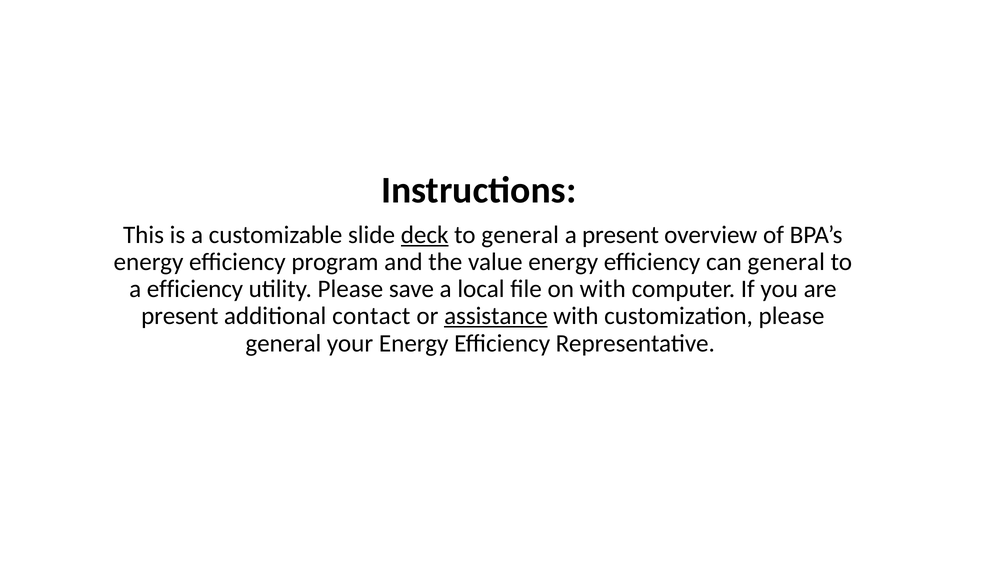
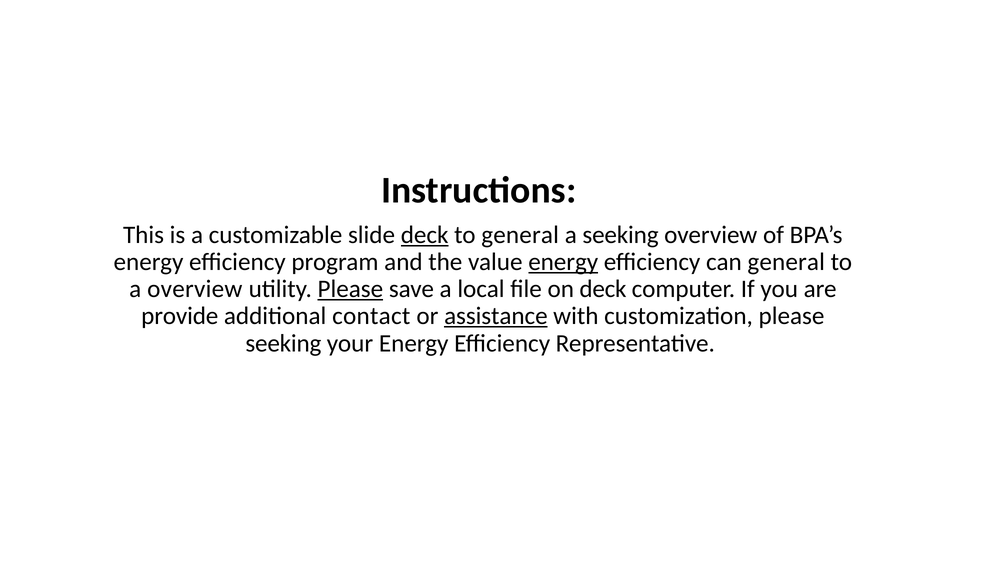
a present: present -> seeking (621, 235)
energy underline: none -> present (563, 262)
a efficiency: efficiency -> overview (195, 289)
Please underline: none -> present (350, 289)
on with: with -> deck (603, 289)
present: present -> provide (180, 316)
general: general -> seeking (283, 343)
